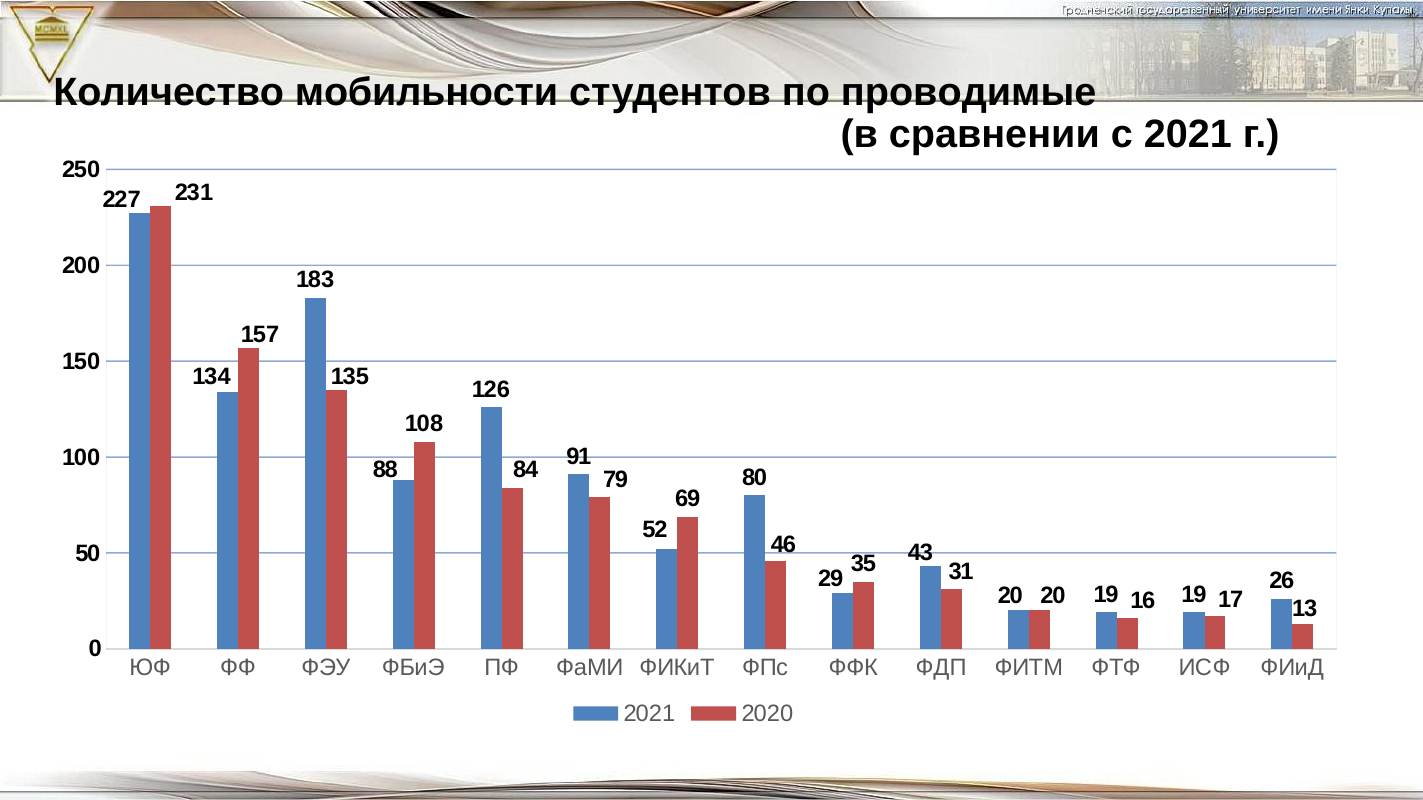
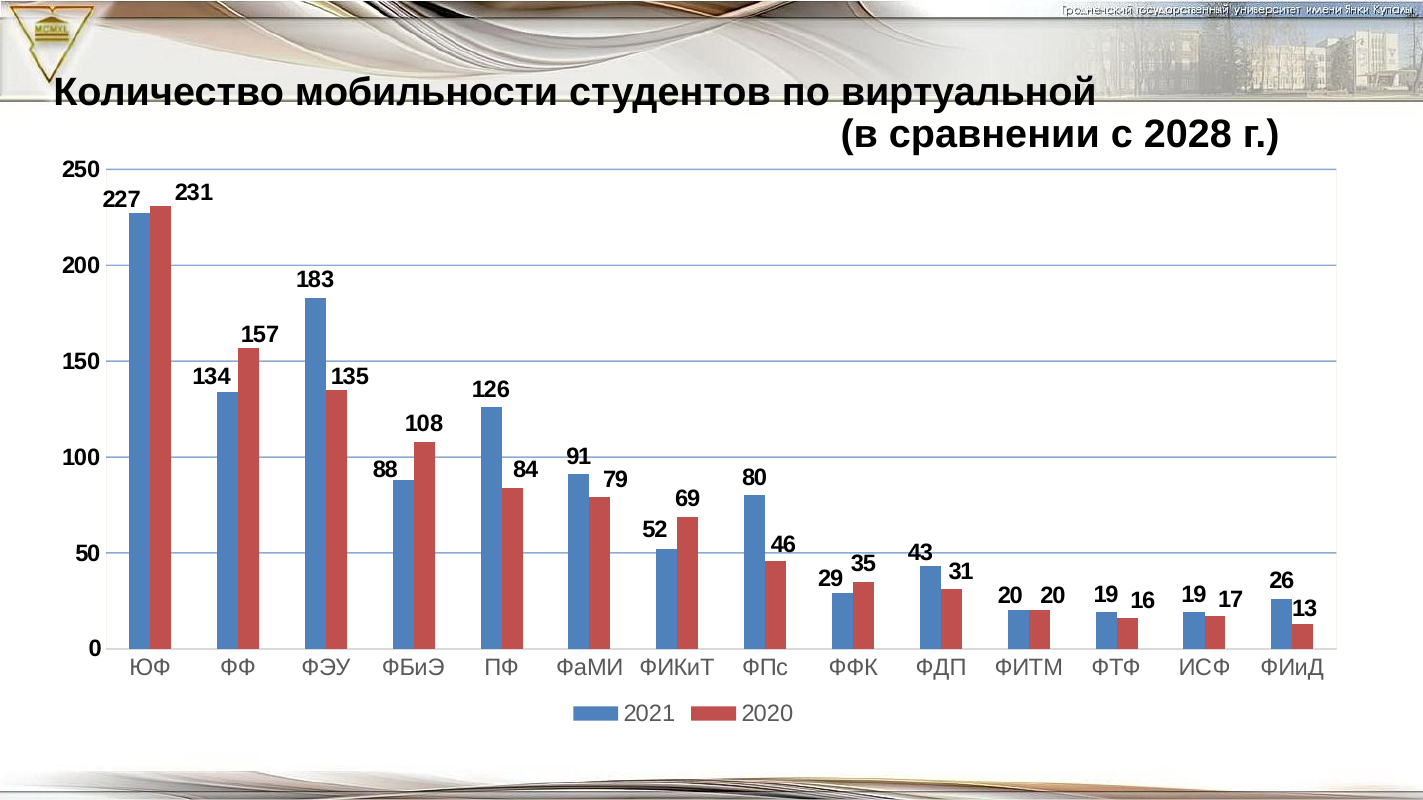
проводимые: проводимые -> виртуальной (969, 92)
с 2021: 2021 -> 2028 (1188, 135)
